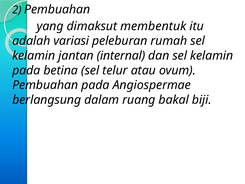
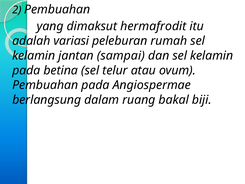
membentuk: membentuk -> hermafrodit (153, 26)
internal: internal -> sampai (121, 56)
